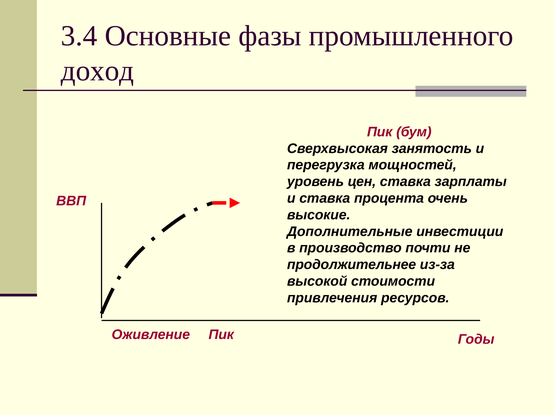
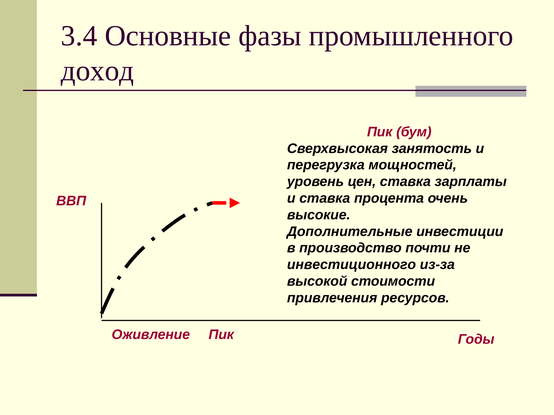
продолжительнее: продолжительнее -> инвестиционного (352, 265)
